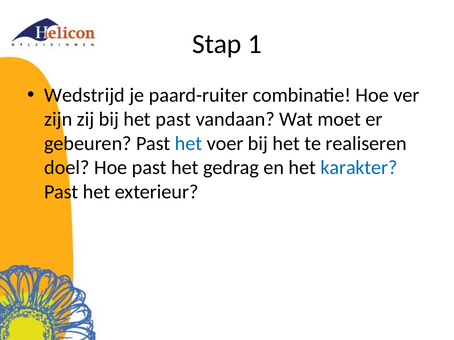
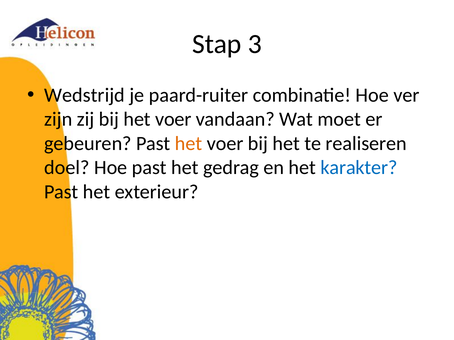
1: 1 -> 3 (255, 44)
bij het past: past -> voer (173, 119)
het colour: blue -> orange (189, 144)
